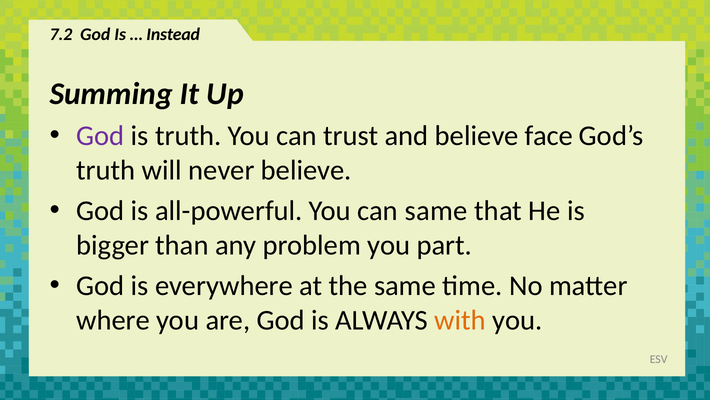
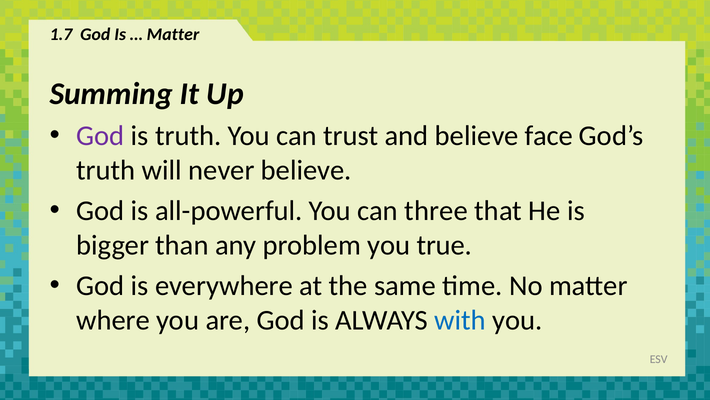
7.2: 7.2 -> 1.7 (61, 35)
Instead: Instead -> Matter (173, 35)
can same: same -> three (436, 211)
part: part -> true (444, 245)
with colour: orange -> blue (460, 320)
